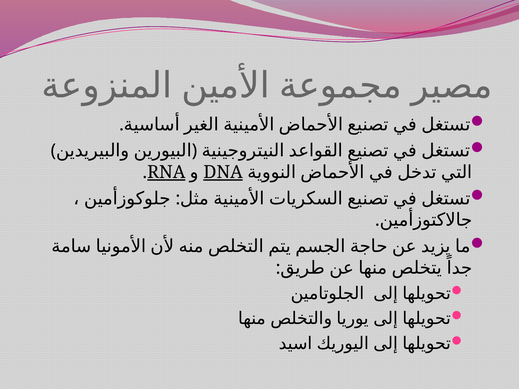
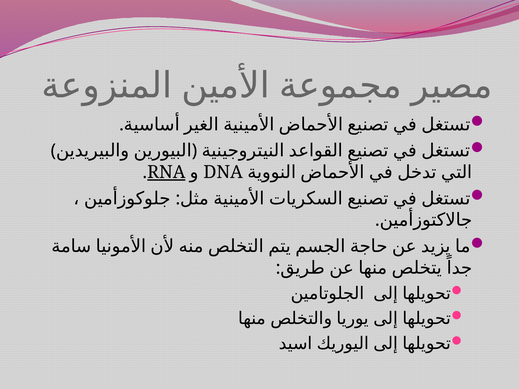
DNA underline: present -> none (223, 172)
